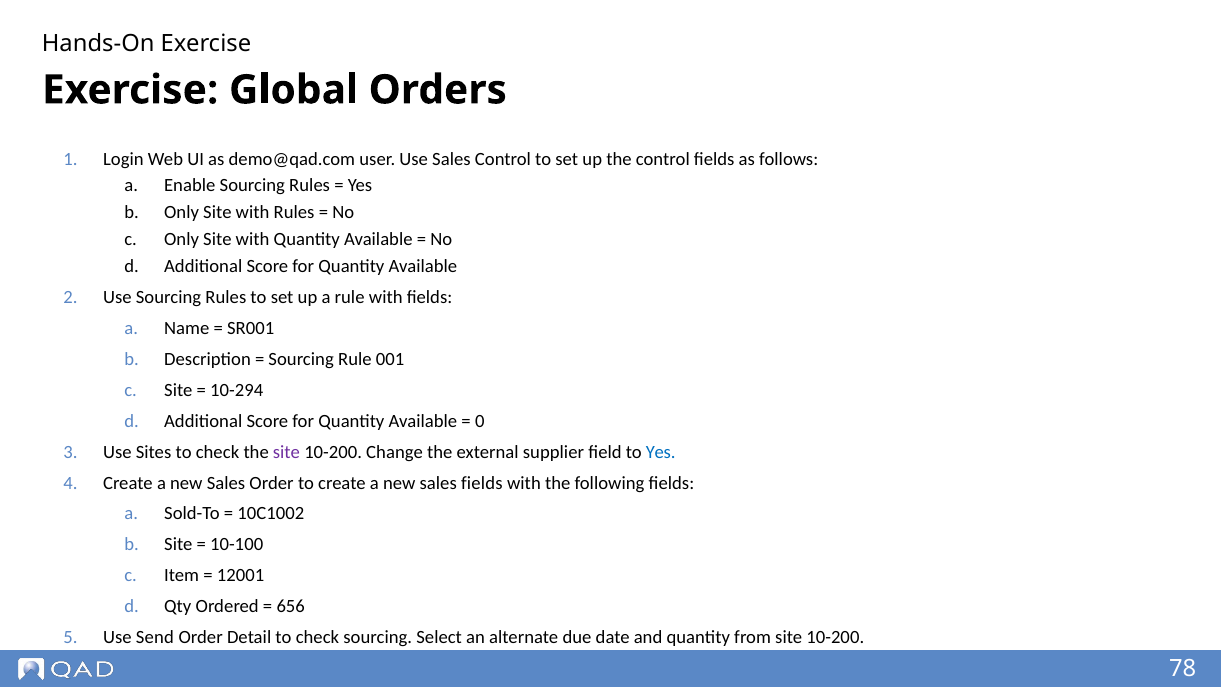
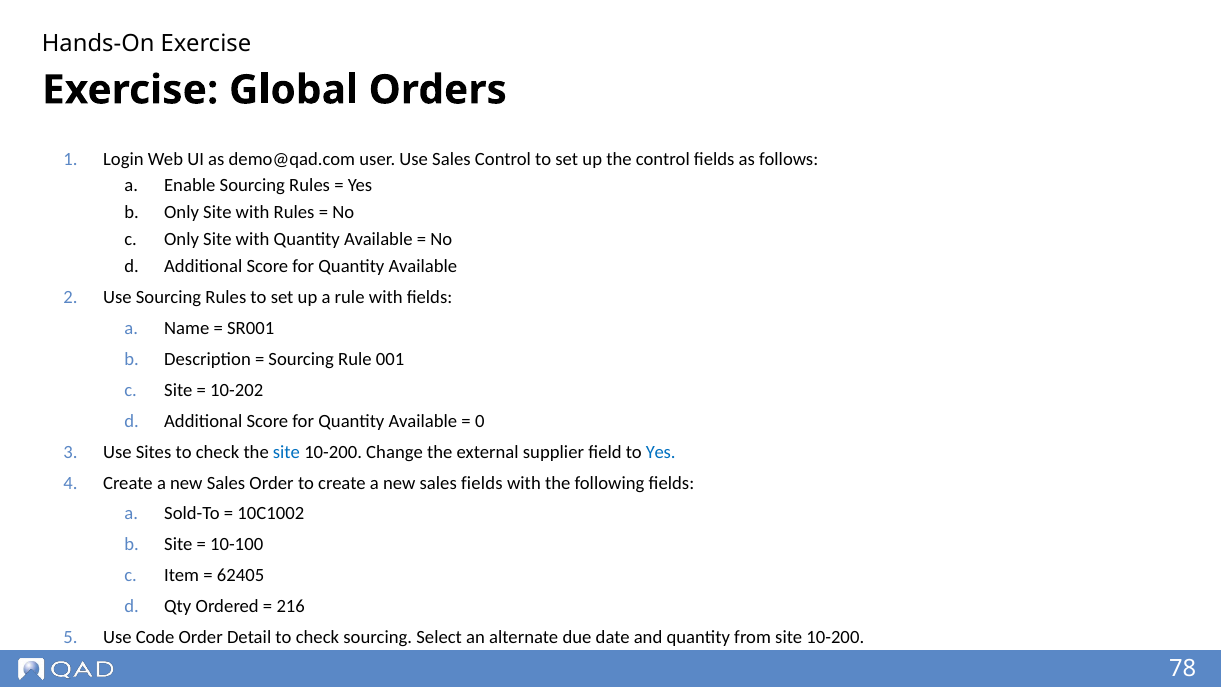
10-294: 10-294 -> 10-202 (237, 390)
site colour: purple -> blue (286, 452)
12001: 12001 -> 62405 (241, 576)
656: 656 -> 216 (291, 606)
Send: Send -> Code (155, 637)
